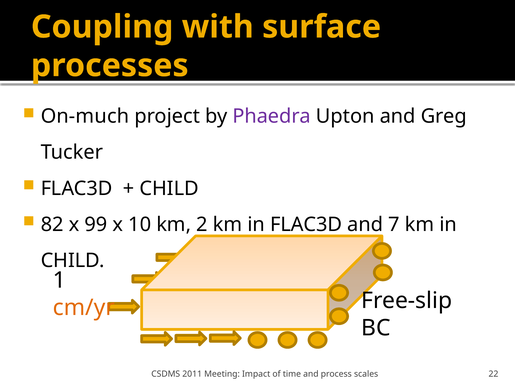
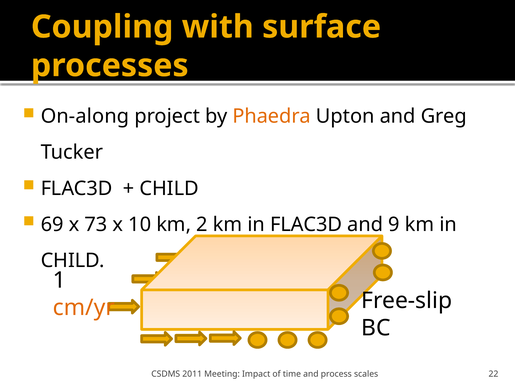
On-much: On-much -> On-along (85, 116)
Phaedra colour: purple -> orange (272, 116)
82: 82 -> 69 (52, 225)
99: 99 -> 73 (96, 225)
7: 7 -> 9 (394, 225)
